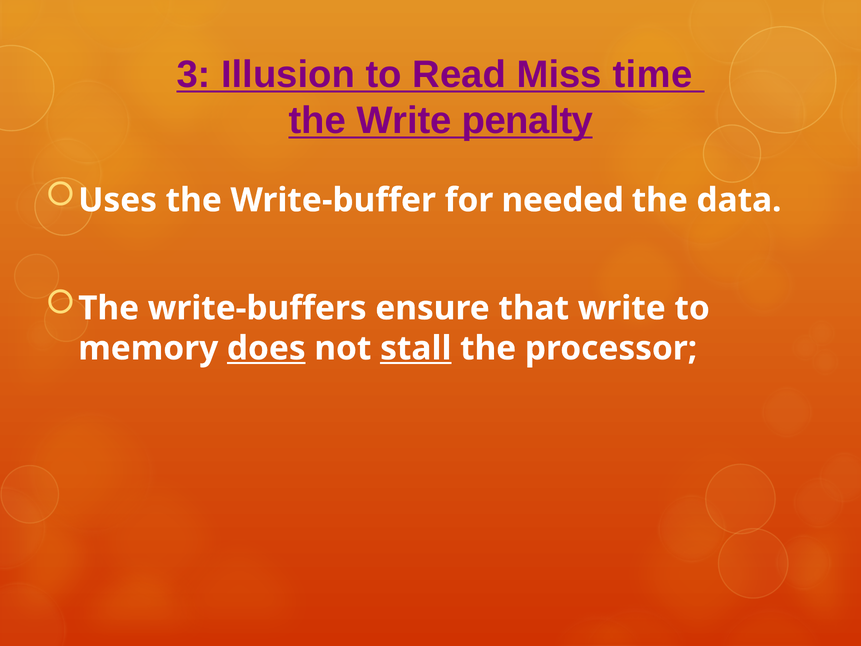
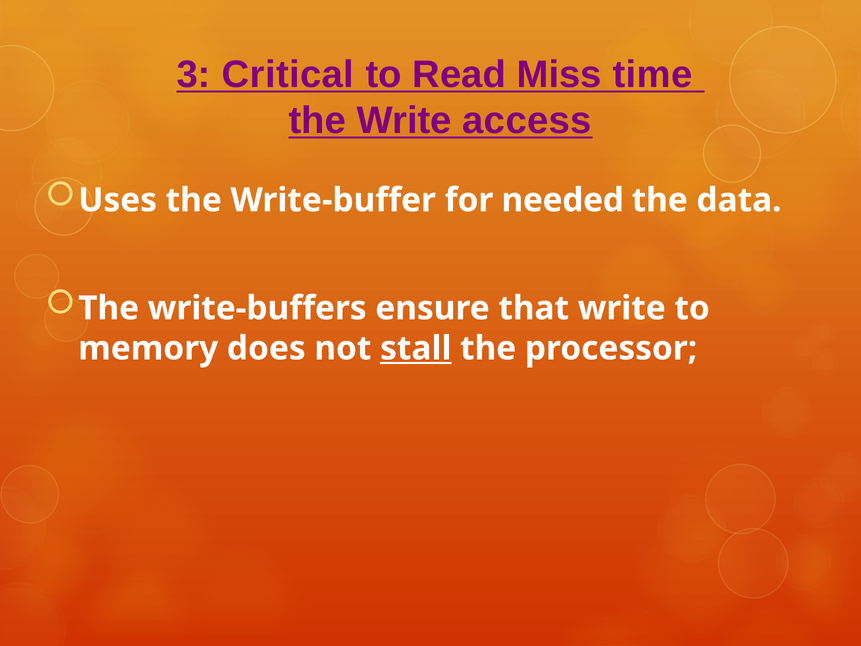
Illusion: Illusion -> Critical (288, 75)
penalty: penalty -> access (527, 121)
does underline: present -> none (266, 348)
